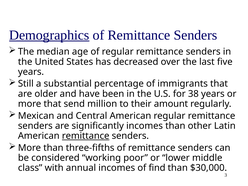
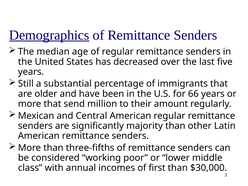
38: 38 -> 66 (193, 94)
significantly incomes: incomes -> majority (145, 126)
remittance underline: present -> none (86, 136)
find: find -> first (157, 168)
